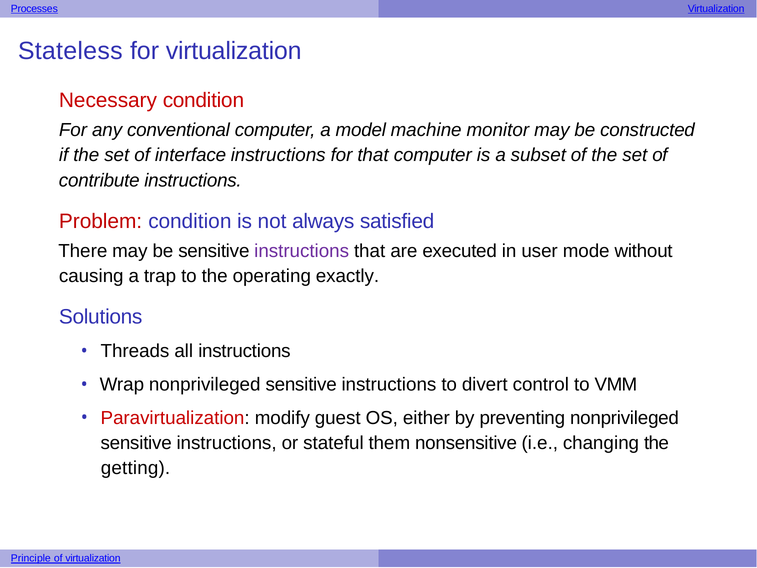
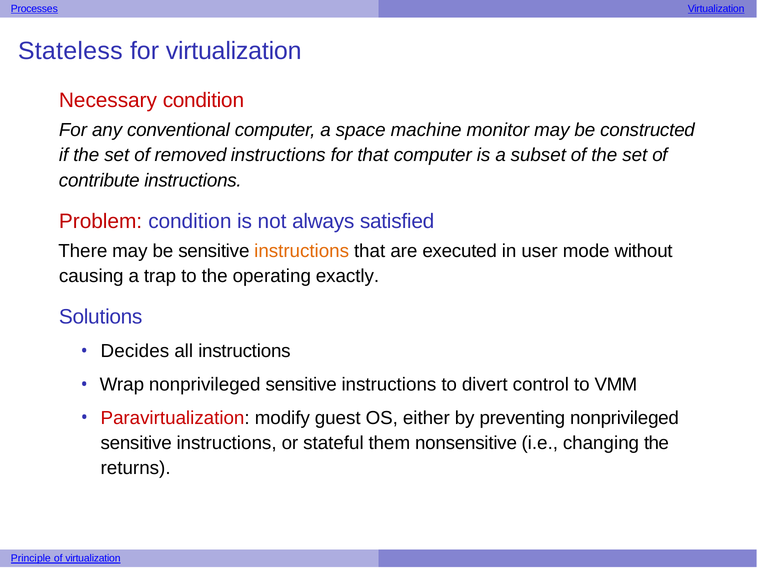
model: model -> space (361, 130)
interface: interface -> removed (191, 155)
instructions colour: purple -> orange (302, 251)
Threads: Threads -> Decides (135, 351)
getting: getting -> returns (136, 468)
